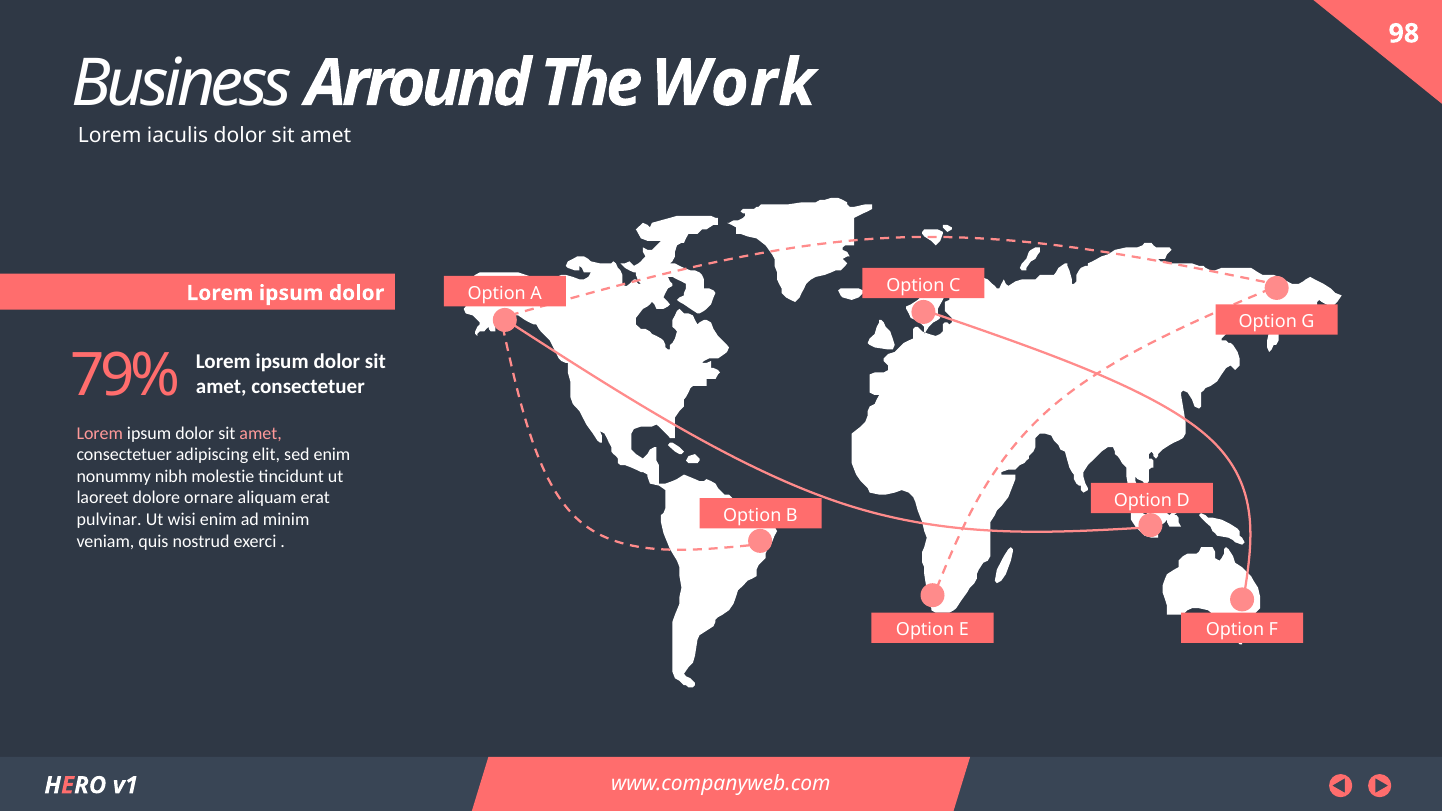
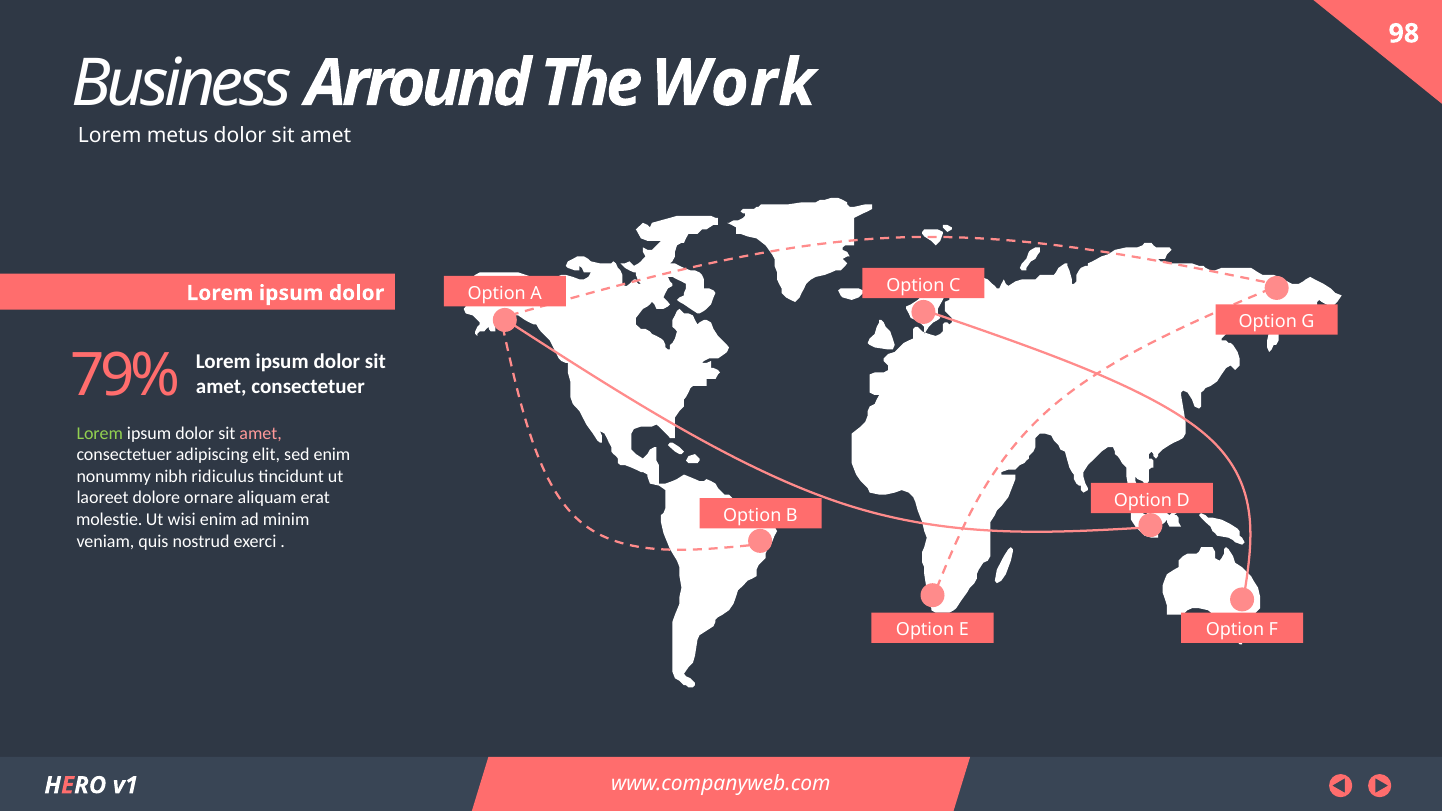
iaculis: iaculis -> metus (178, 135)
Lorem colour: pink -> light green (100, 433)
molestie: molestie -> ridiculus (223, 476)
pulvinar: pulvinar -> molestie (109, 520)
